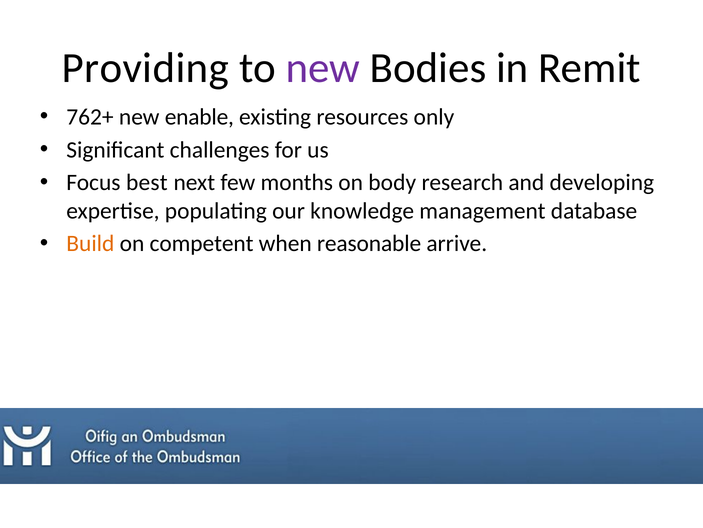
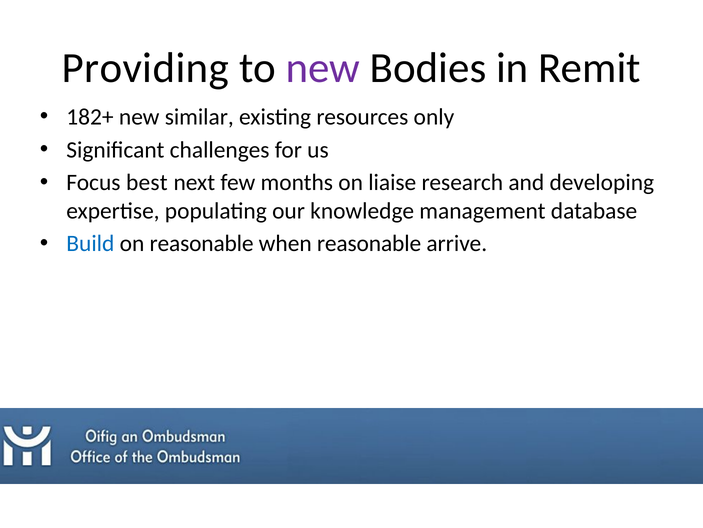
762+: 762+ -> 182+ (90, 117)
enable: enable -> similar (199, 117)
body: body -> liaise (392, 182)
Build colour: orange -> blue (90, 243)
on competent: competent -> reasonable (202, 243)
